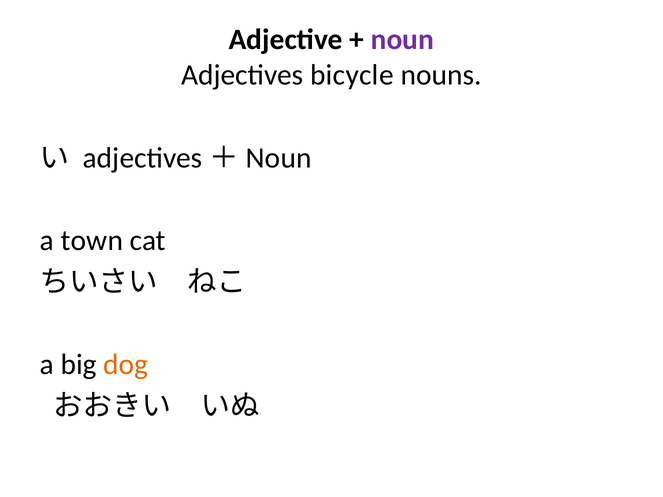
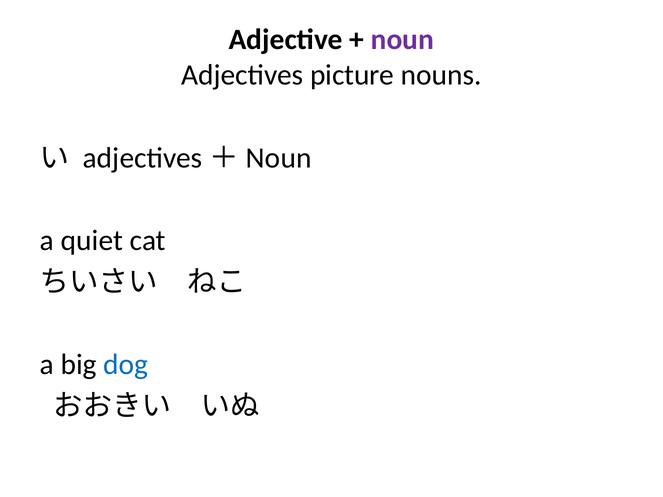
bicycle: bicycle -> picture (352, 75)
town: town -> quiet (92, 241)
dog colour: orange -> blue (126, 365)
